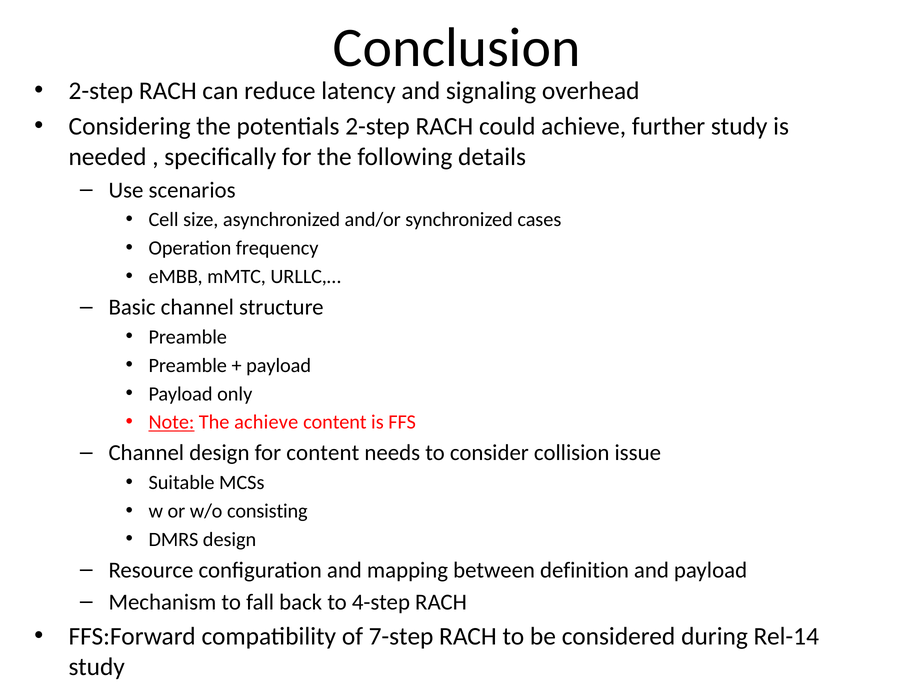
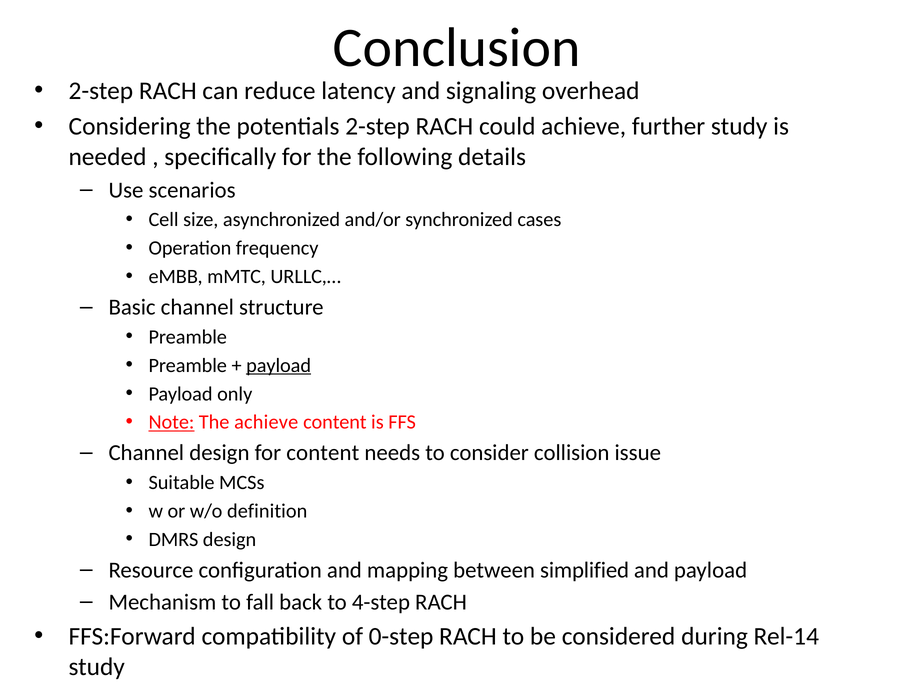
payload underline: none -> present (279, 366)
consisting: consisting -> definition (267, 511)
definition: definition -> simplified (585, 570)
7-step: 7-step -> 0-step (401, 637)
